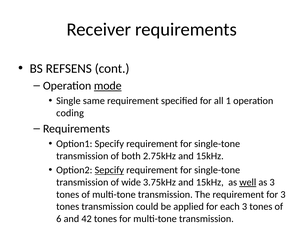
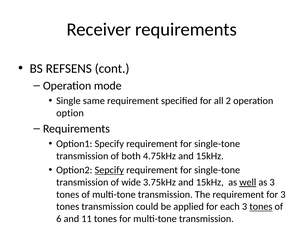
mode underline: present -> none (108, 86)
1: 1 -> 2 (228, 101)
coding: coding -> option (70, 113)
2.75kHz: 2.75kHz -> 4.75kHz (159, 156)
tones underline: none -> present (261, 207)
42: 42 -> 11 (87, 219)
